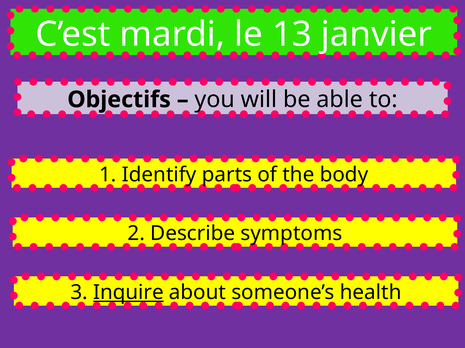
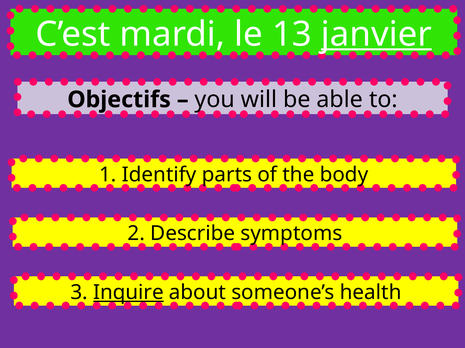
janvier underline: none -> present (376, 34)
